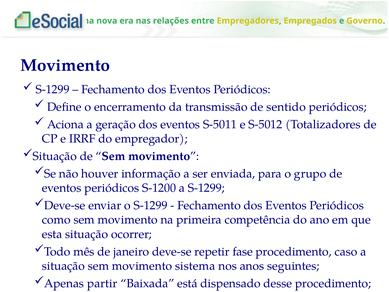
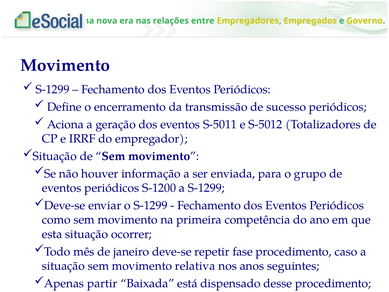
sentido: sentido -> sucesso (286, 107)
sistema: sistema -> relativa (195, 266)
